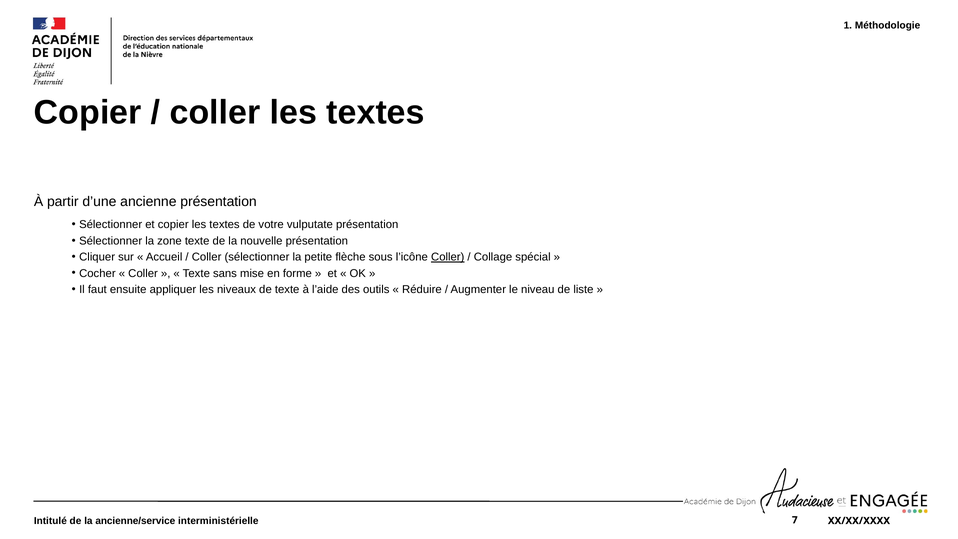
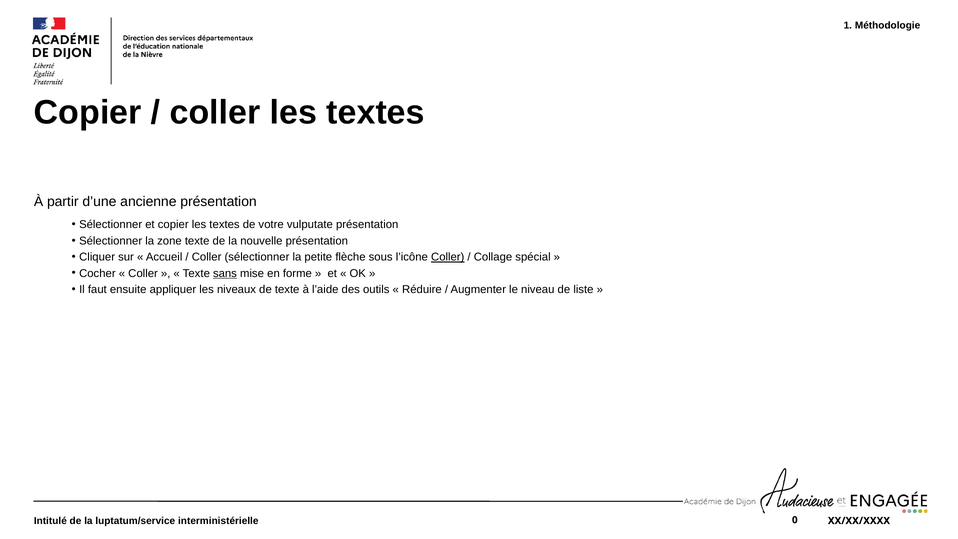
sans underline: none -> present (225, 273)
ancienne/service: ancienne/service -> luptatum/service (135, 521)
7: 7 -> 0 (795, 520)
